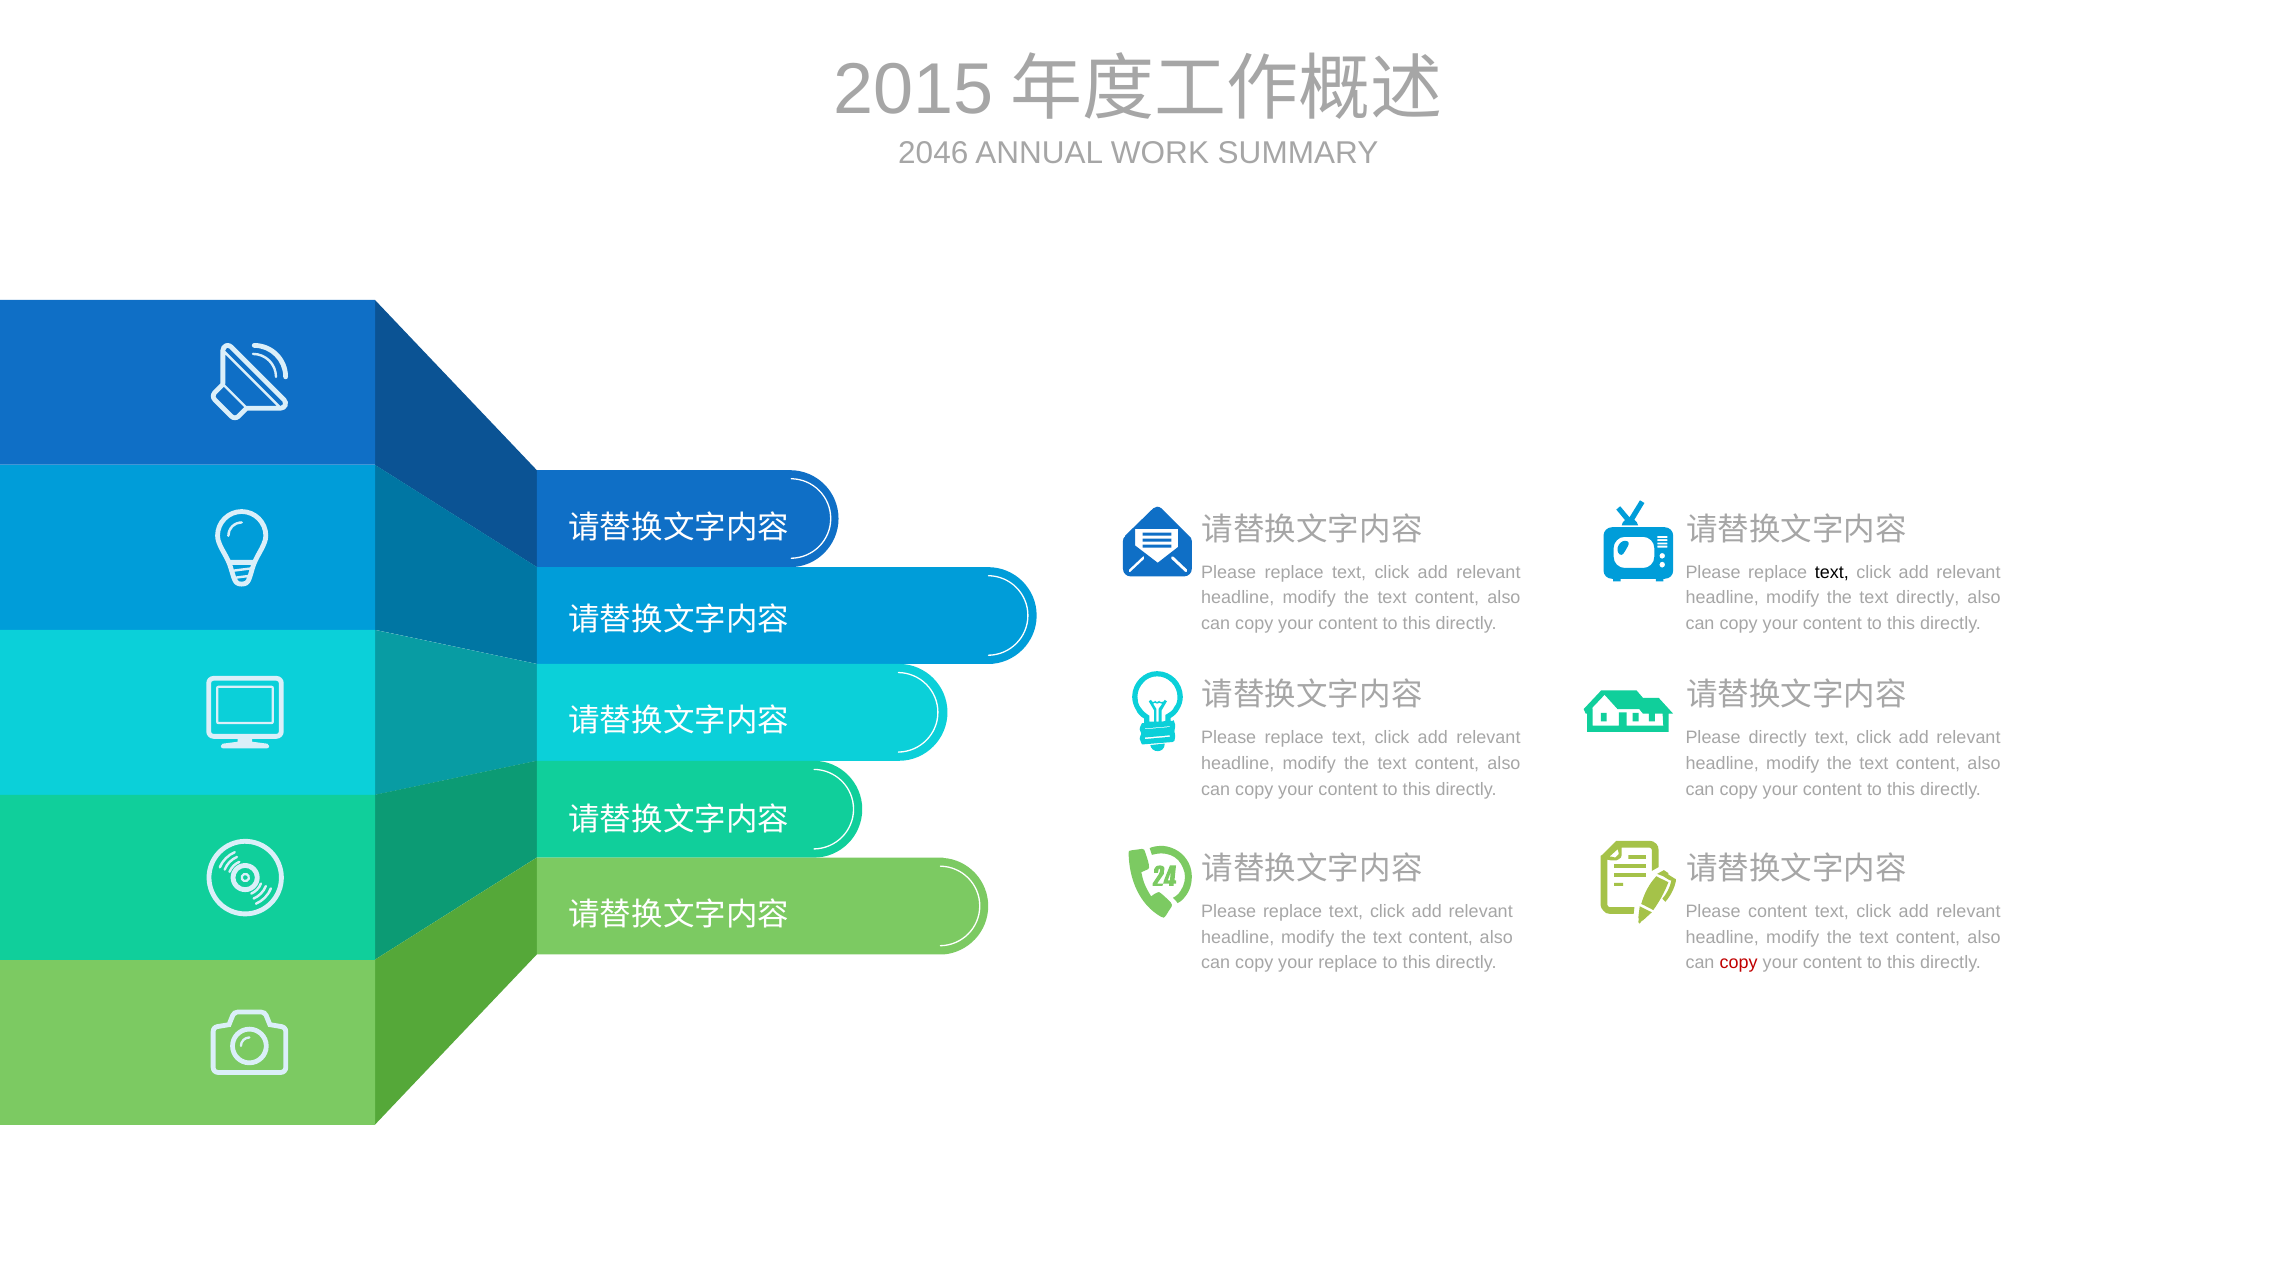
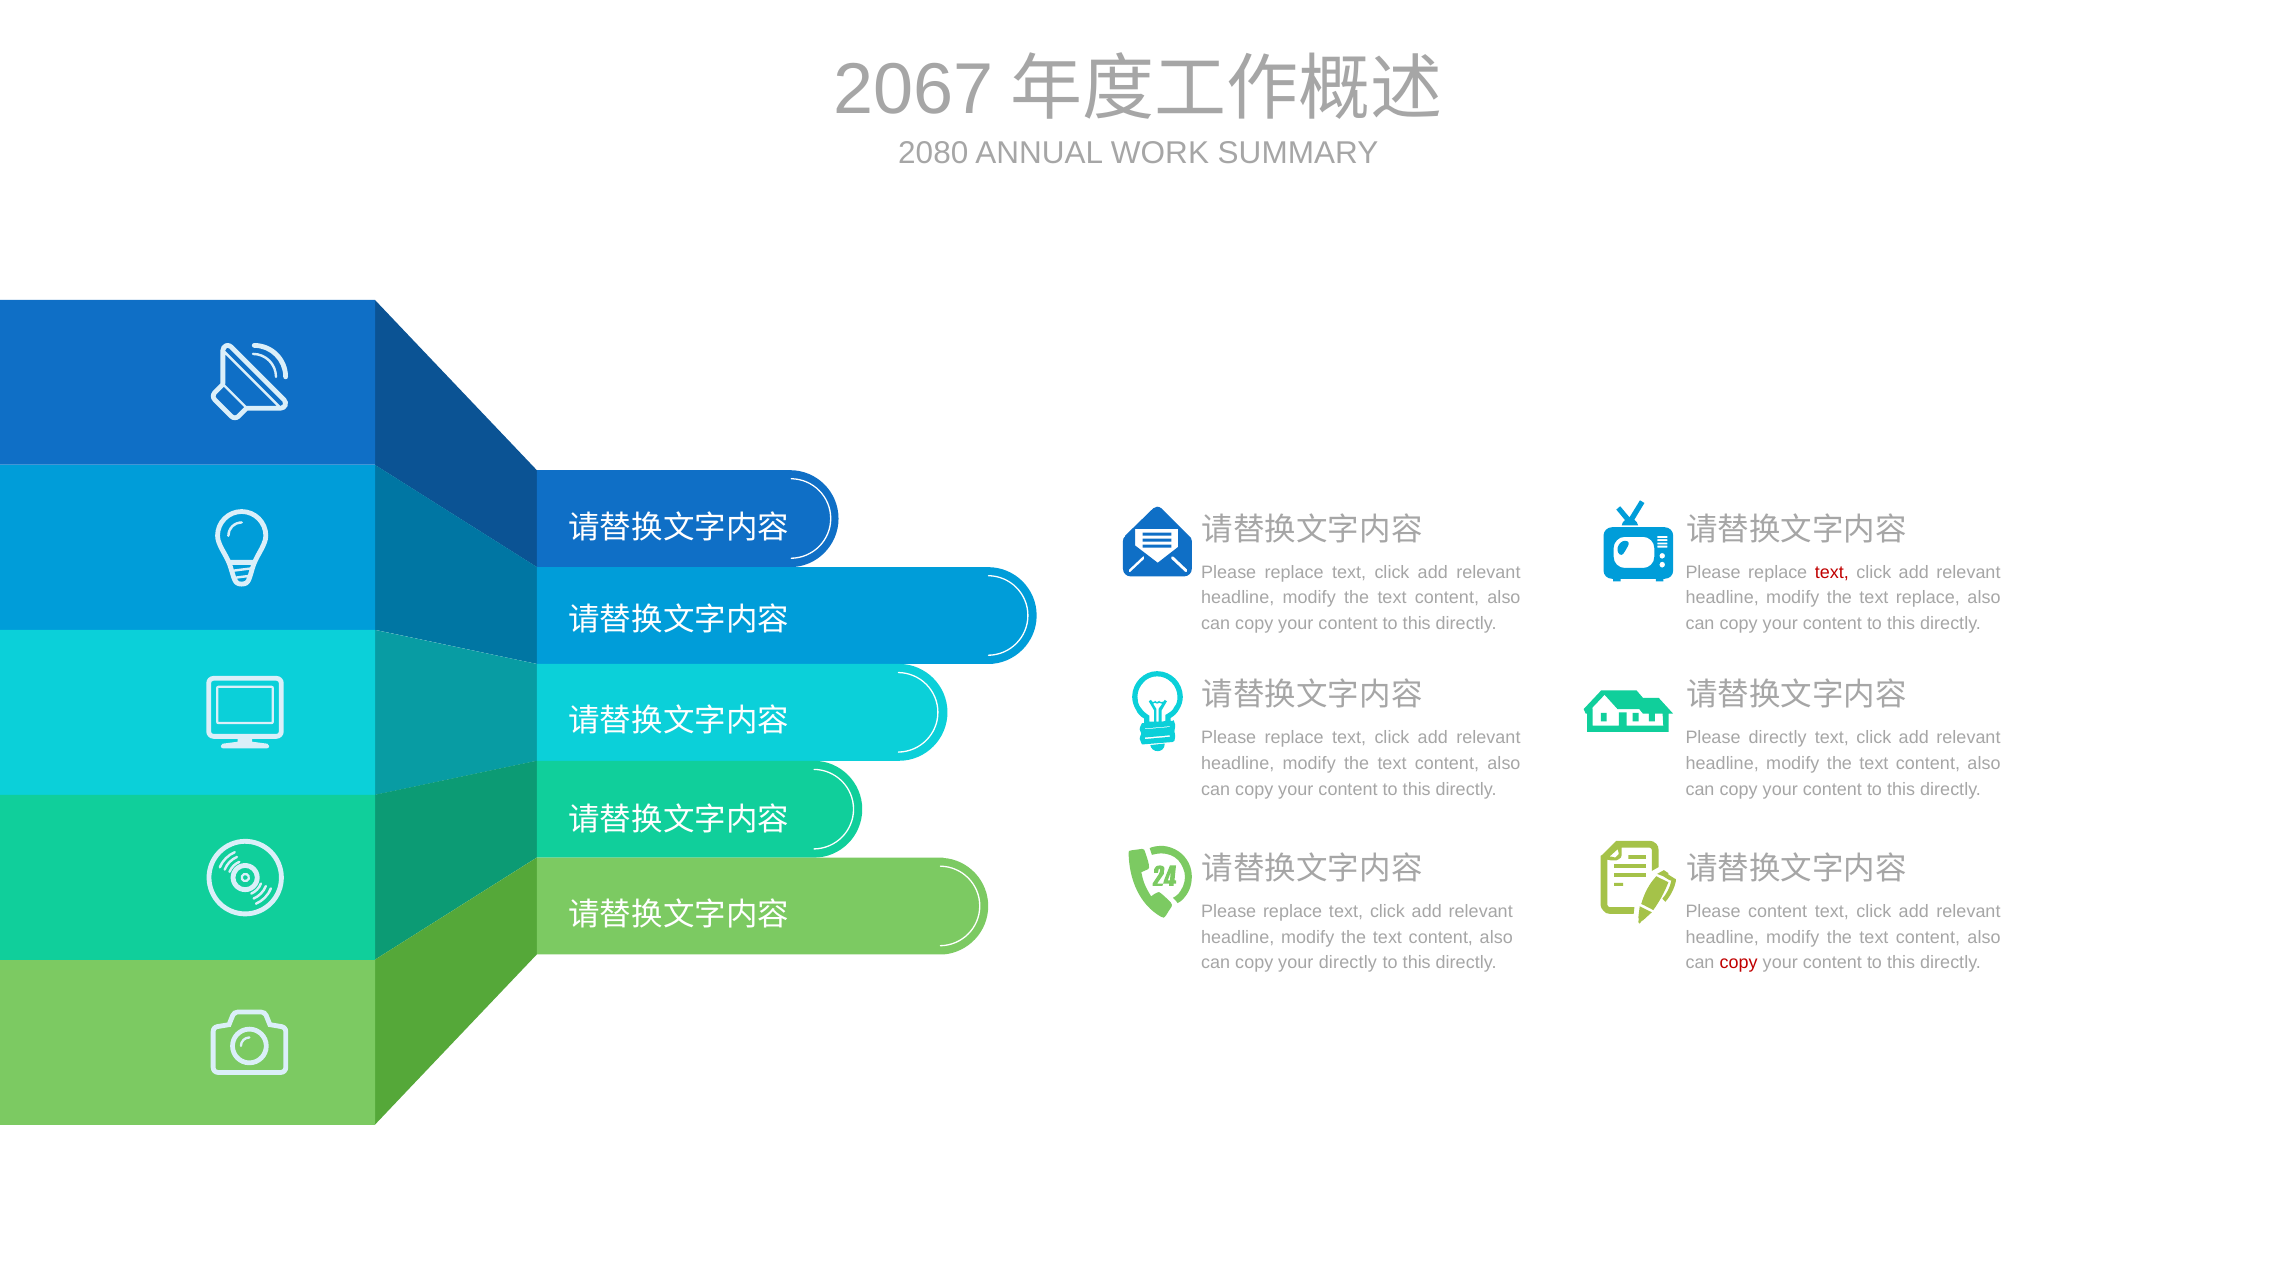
2015: 2015 -> 2067 (914, 90)
2046: 2046 -> 2080 (933, 153)
text colour: black -> red (1832, 572)
text directly: directly -> replace (1928, 598)
your replace: replace -> directly (1348, 963)
